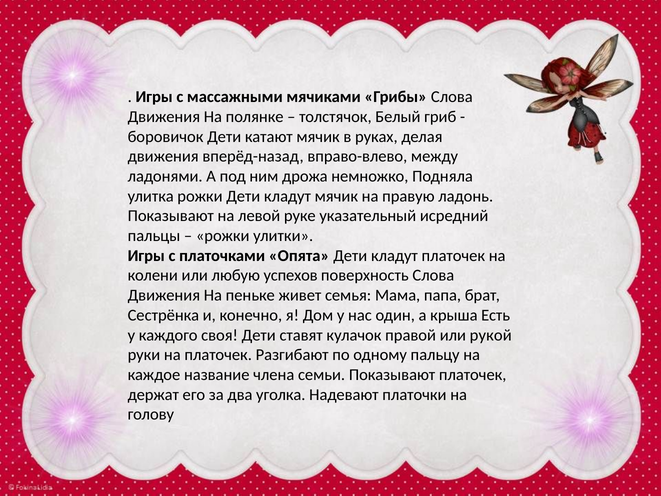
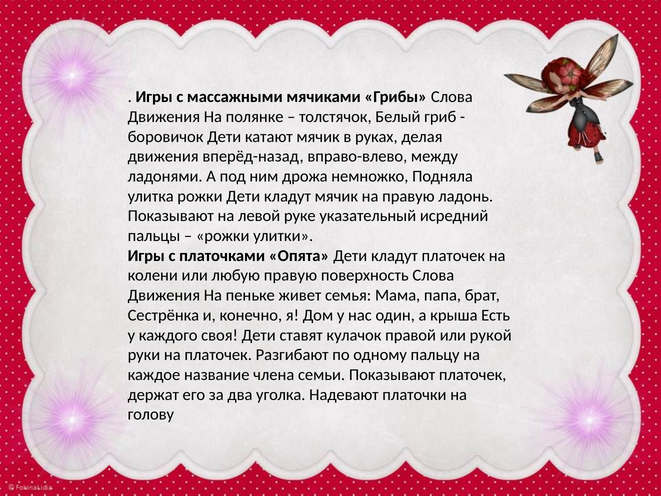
любую успехов: успехов -> правую (290, 275)
